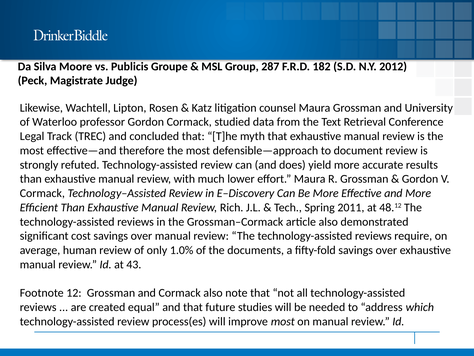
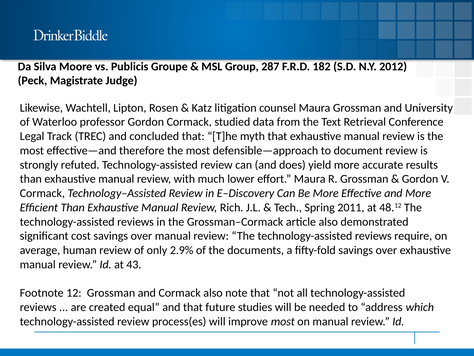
1.0%: 1.0% -> 2.9% (182, 250)
